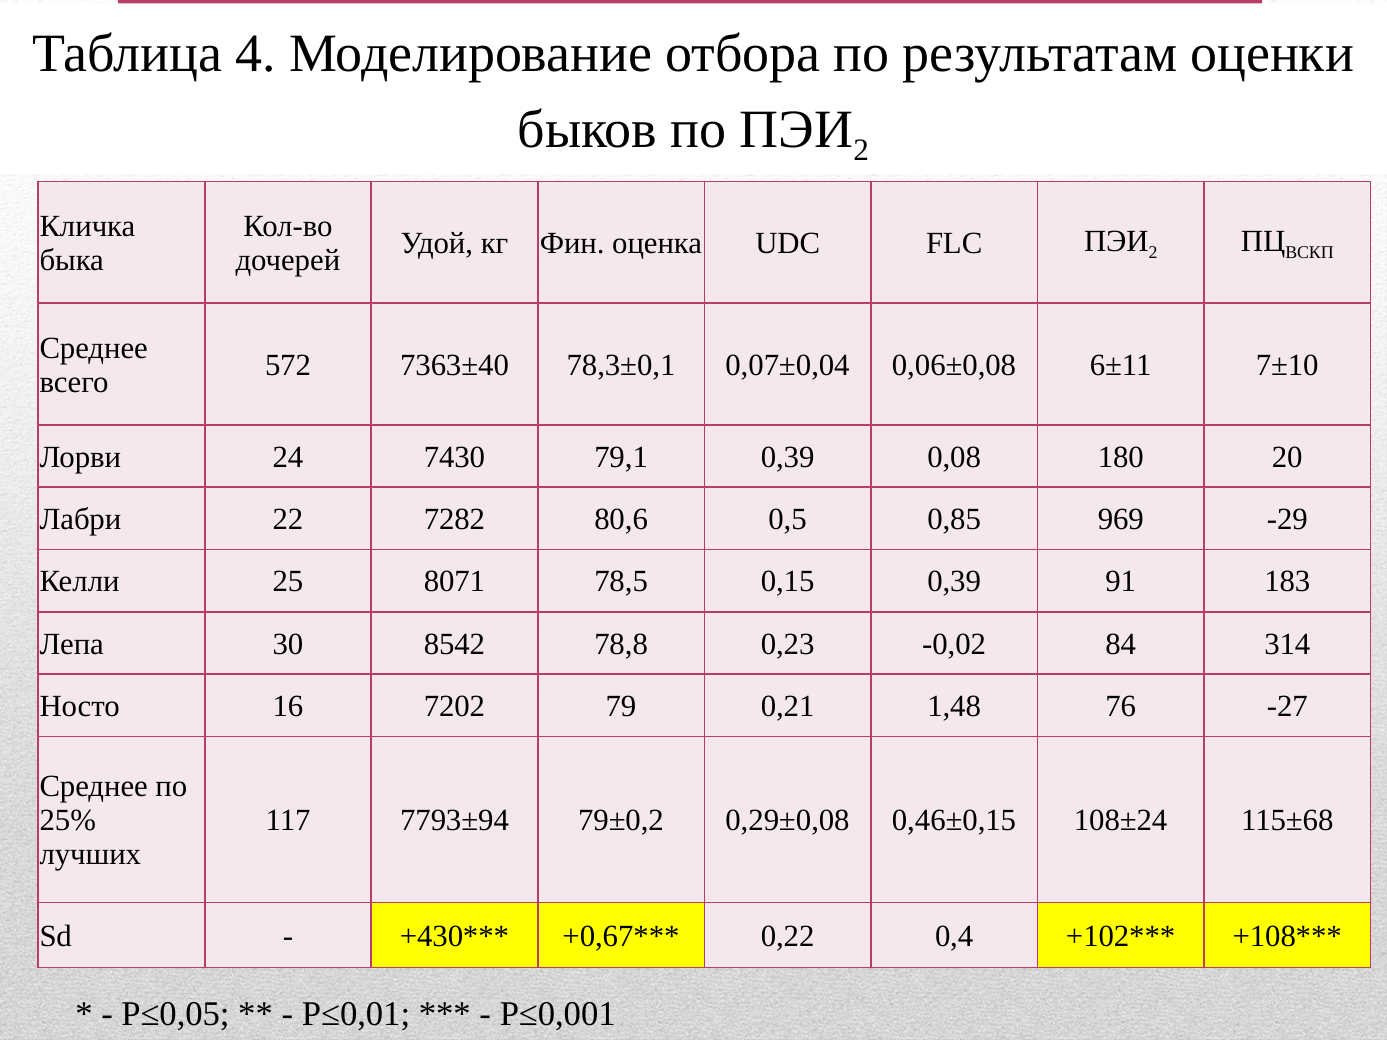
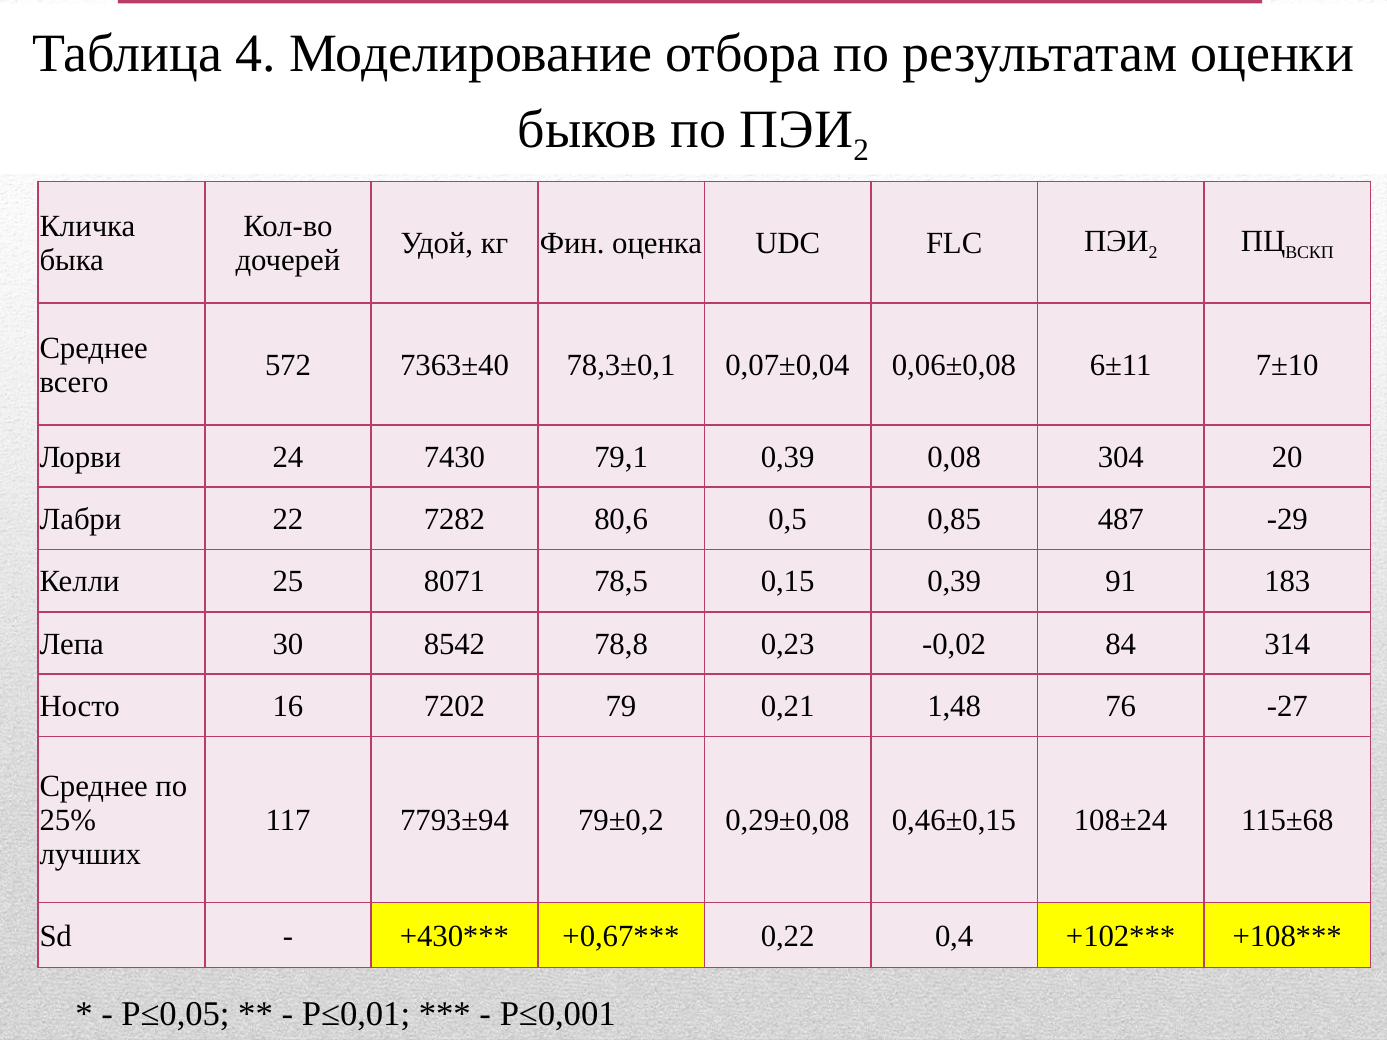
180: 180 -> 304 (1121, 457)
969: 969 -> 487 (1121, 519)
